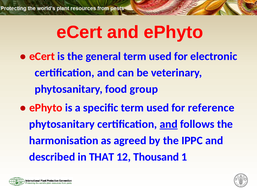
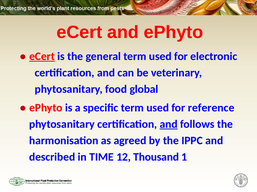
eCert underline: none -> present (42, 57)
group: group -> global (144, 89)
THAT: THAT -> TIME (102, 158)
